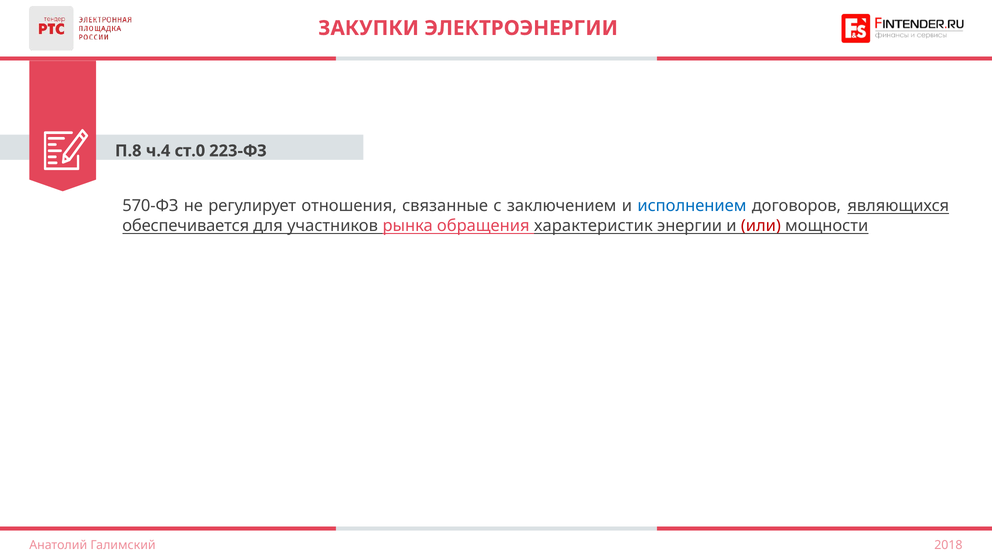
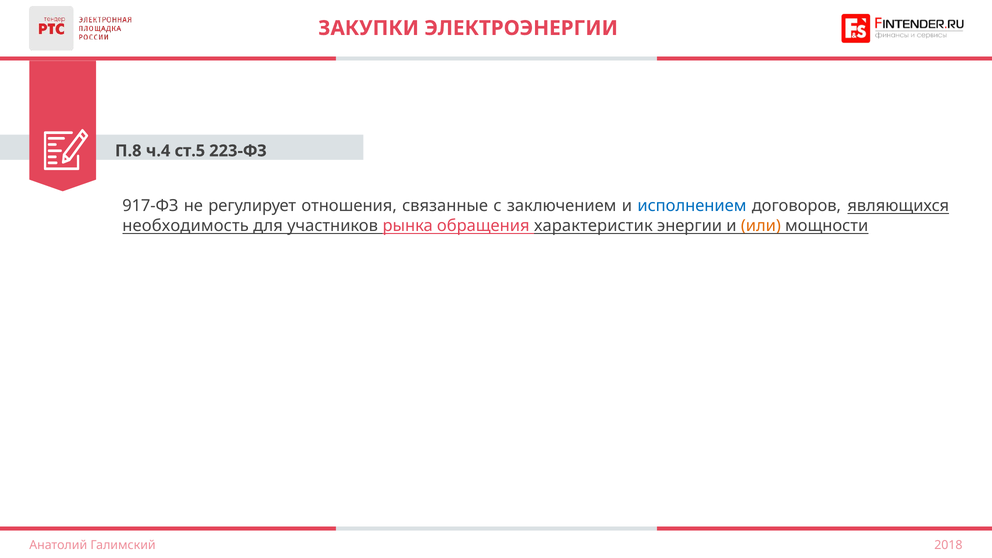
ст.0: ст.0 -> ст.5 (190, 151)
570-ФЗ: 570-ФЗ -> 917-ФЗ (150, 206)
обеспечивается: обеспечивается -> необходимость (186, 226)
или colour: red -> orange (761, 226)
